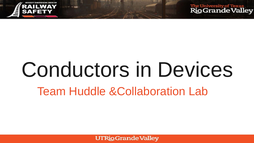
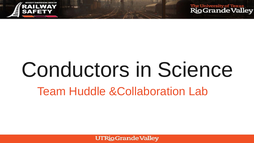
Devices: Devices -> Science (195, 70)
